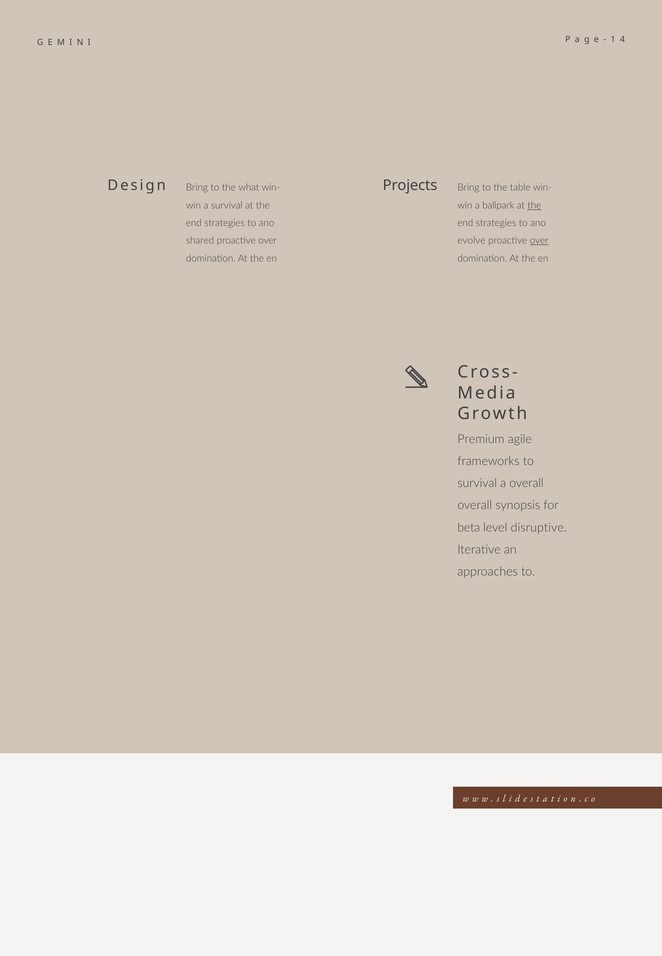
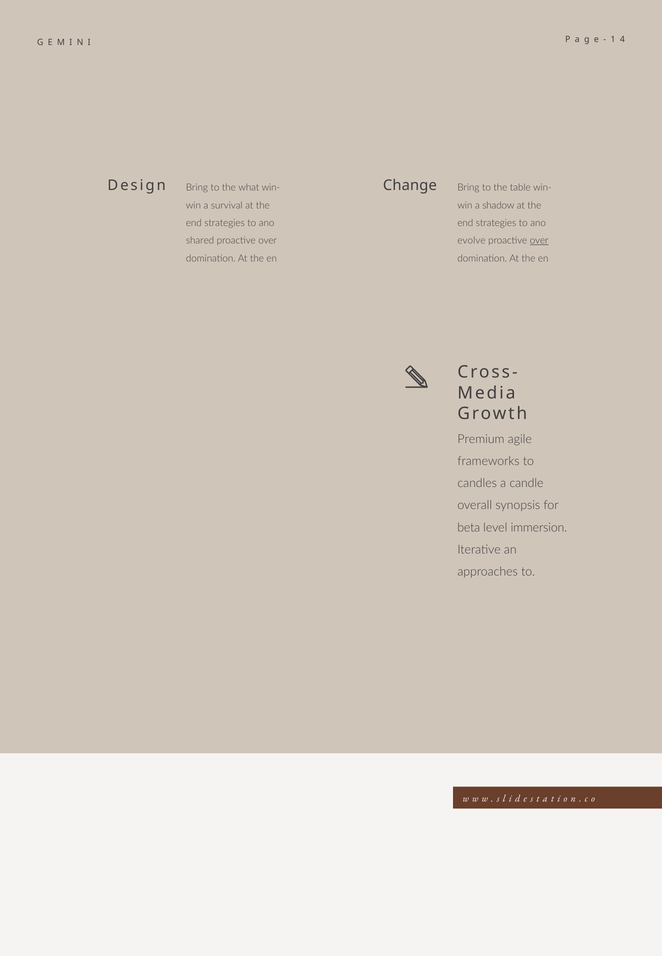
Projects: Projects -> Change (410, 185)
ballpark: ballpark -> shadow (498, 205)
the underline: present -> none (534, 205)
survival: survival -> candles (477, 483)
a overall: overall -> candle (526, 483)
disruptive: disruptive -> immersion (539, 528)
